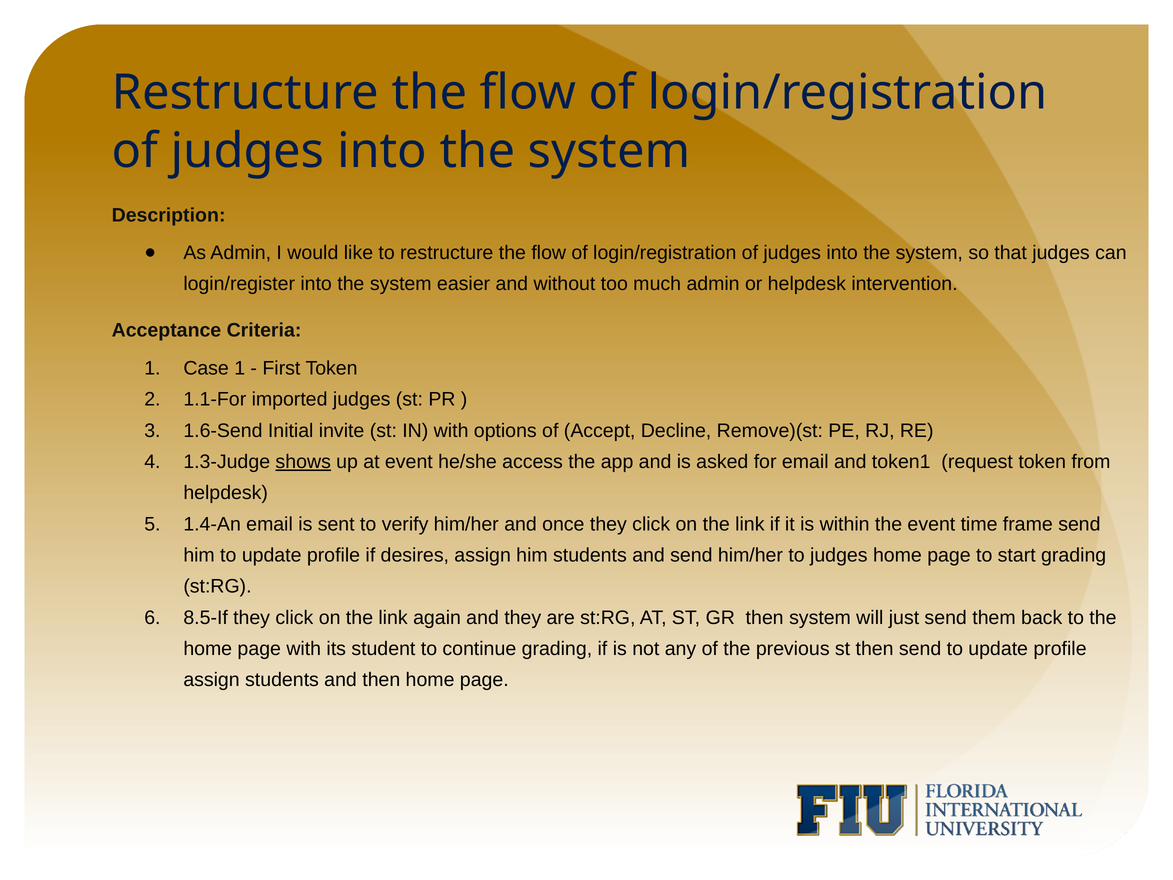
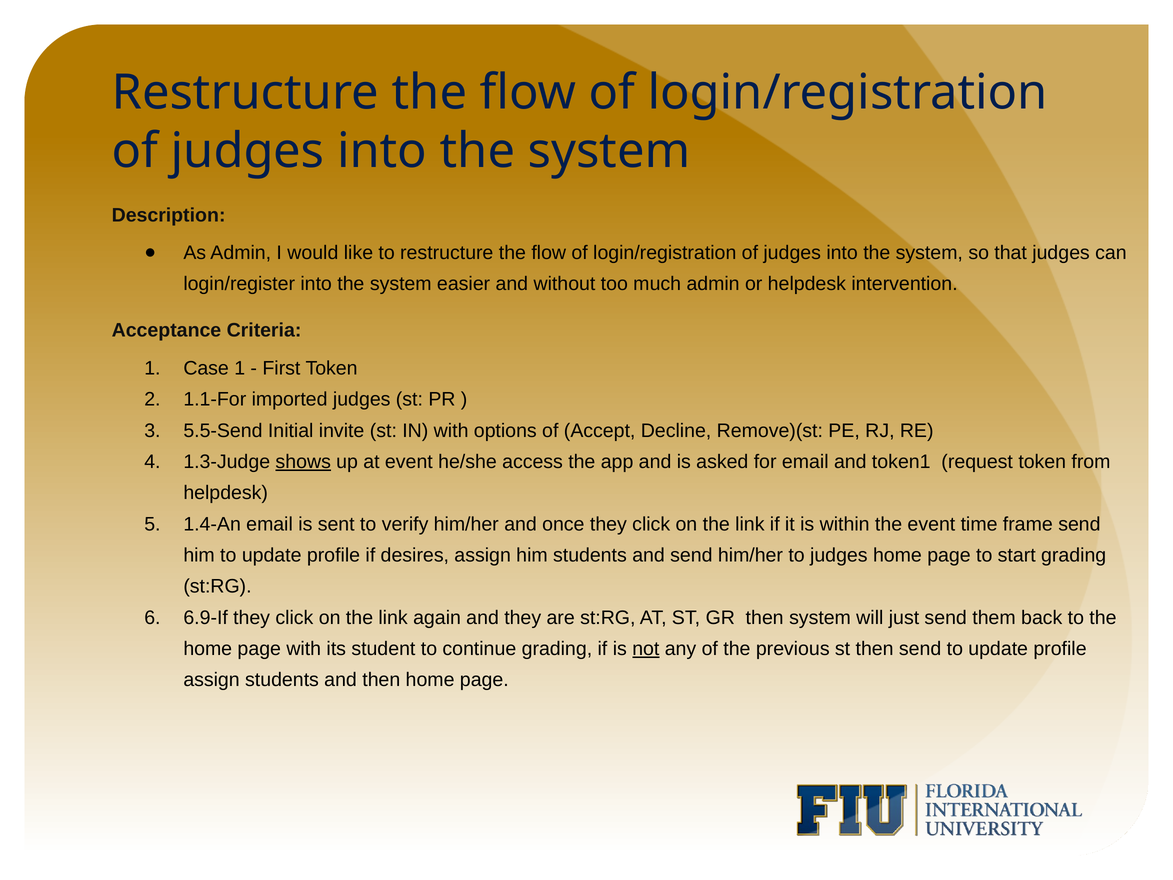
1.6-Send: 1.6-Send -> 5.5-Send (223, 430)
8.5-If: 8.5-If -> 6.9-If (206, 618)
not underline: none -> present (646, 649)
